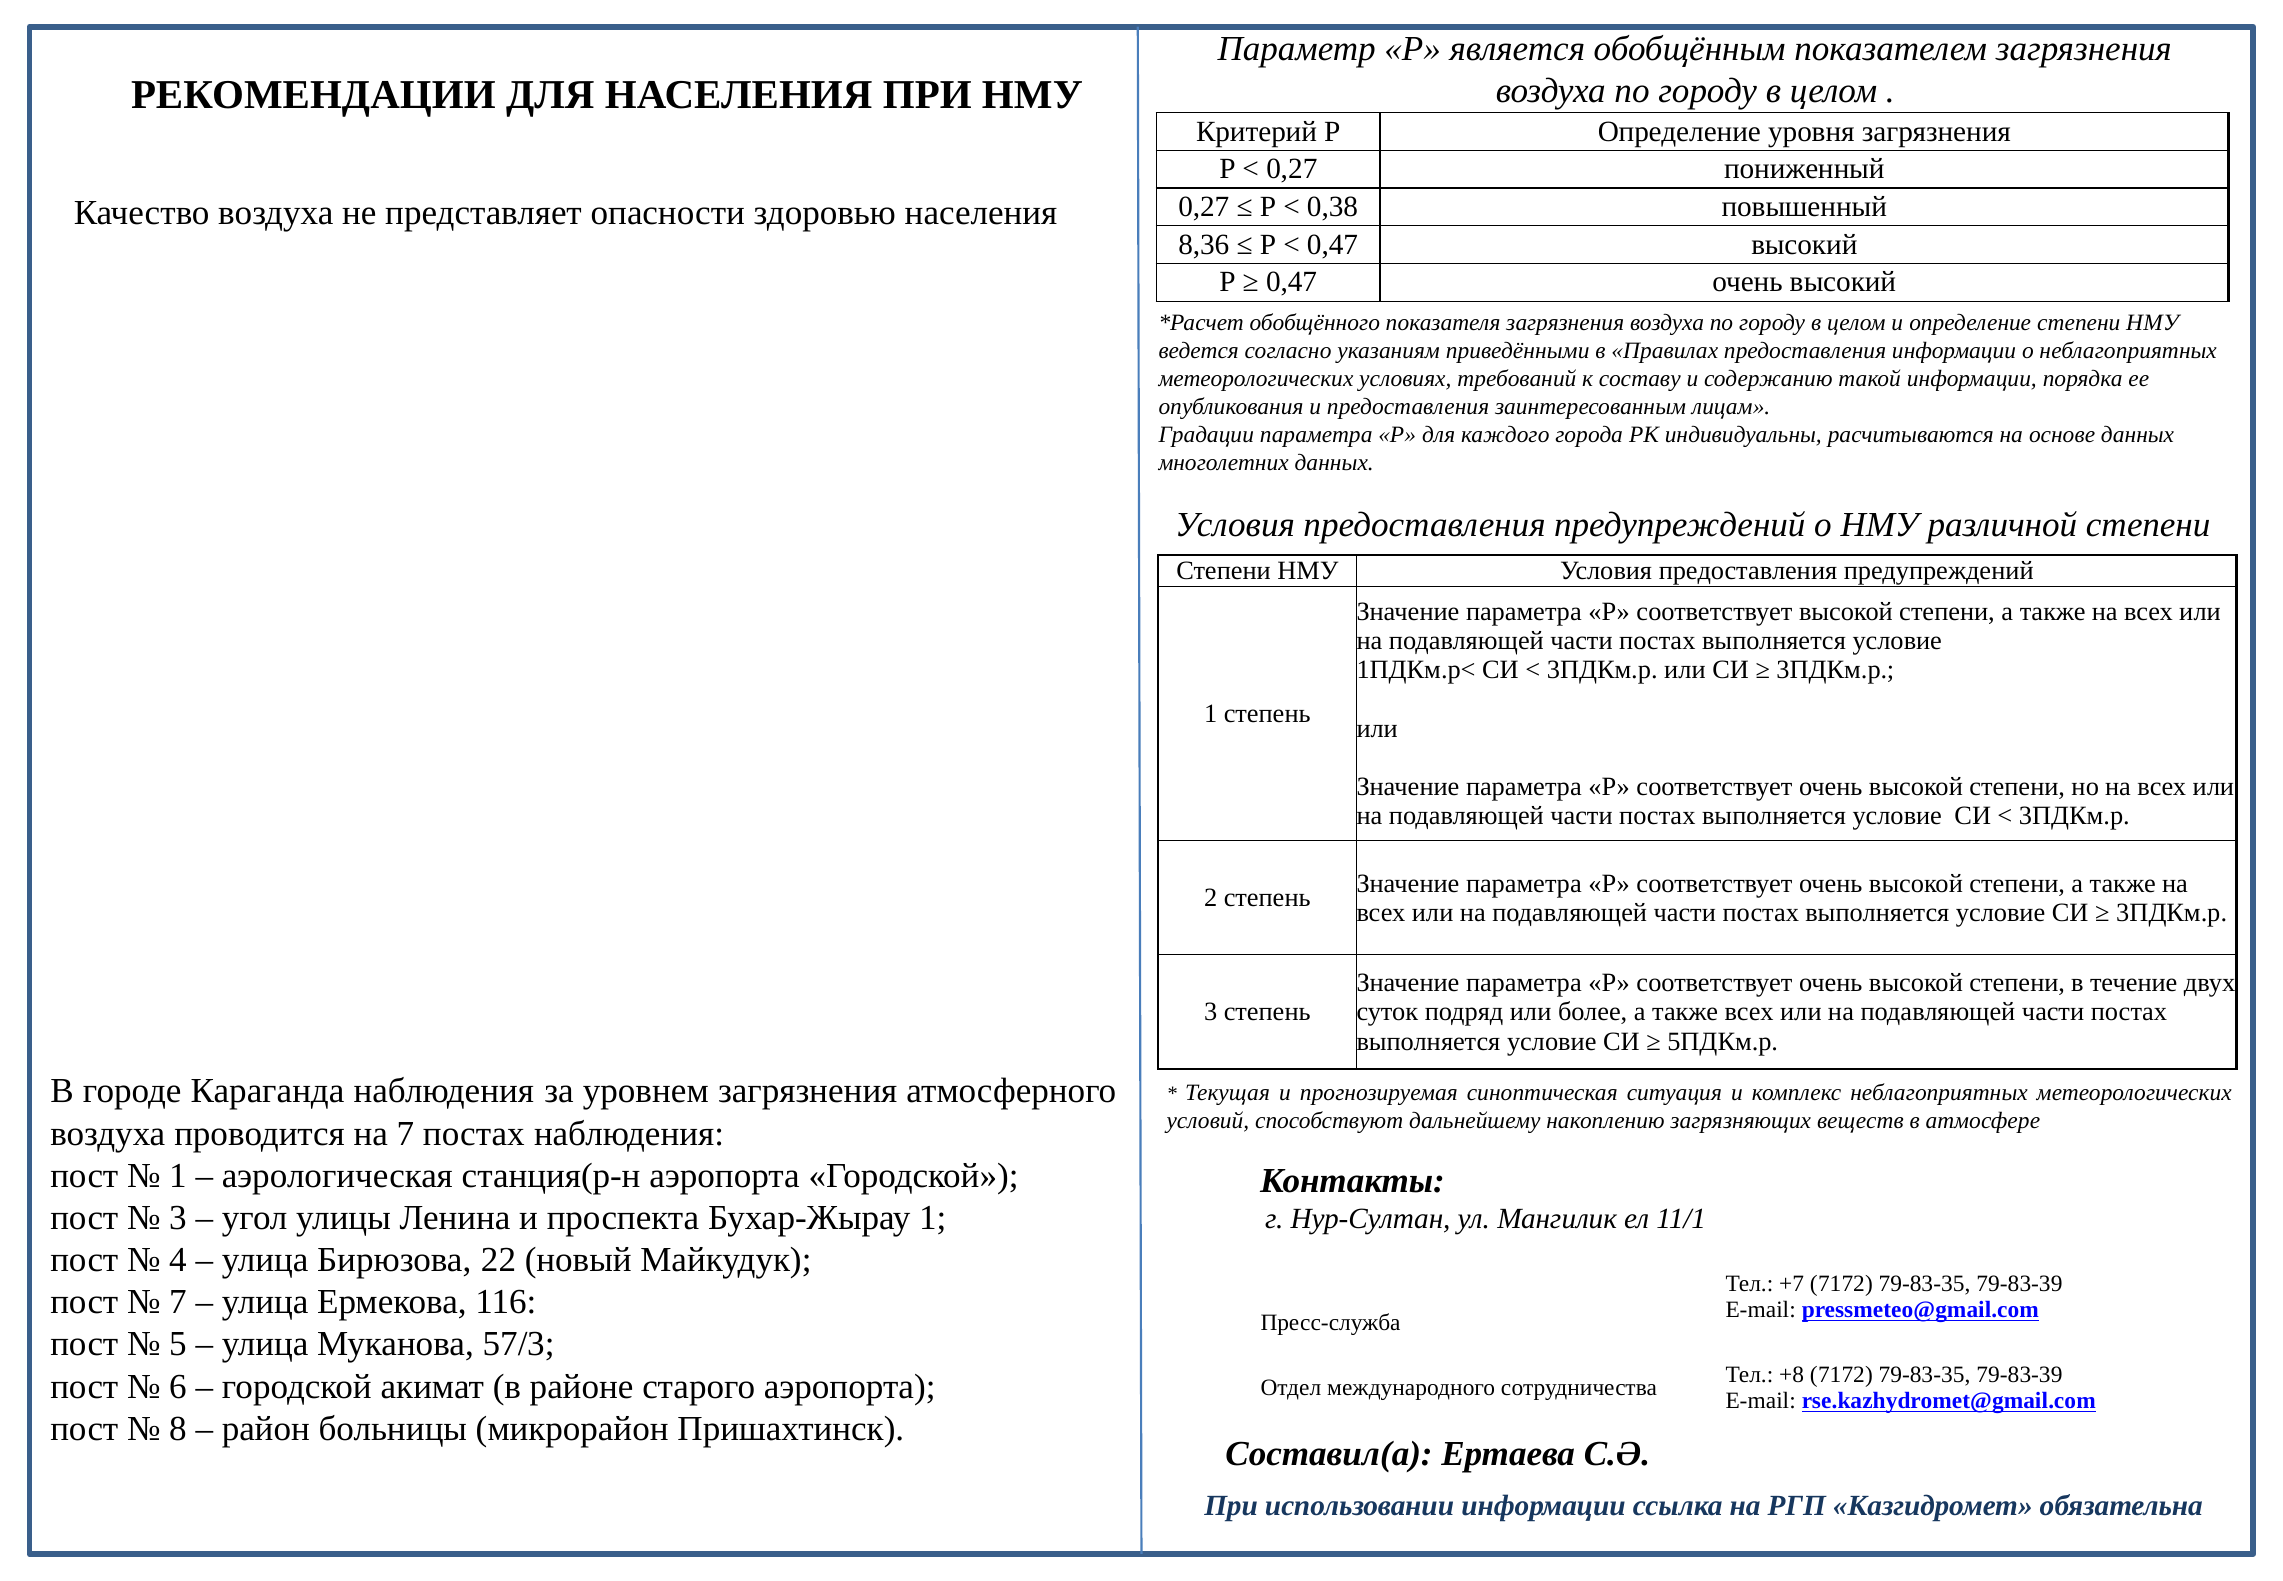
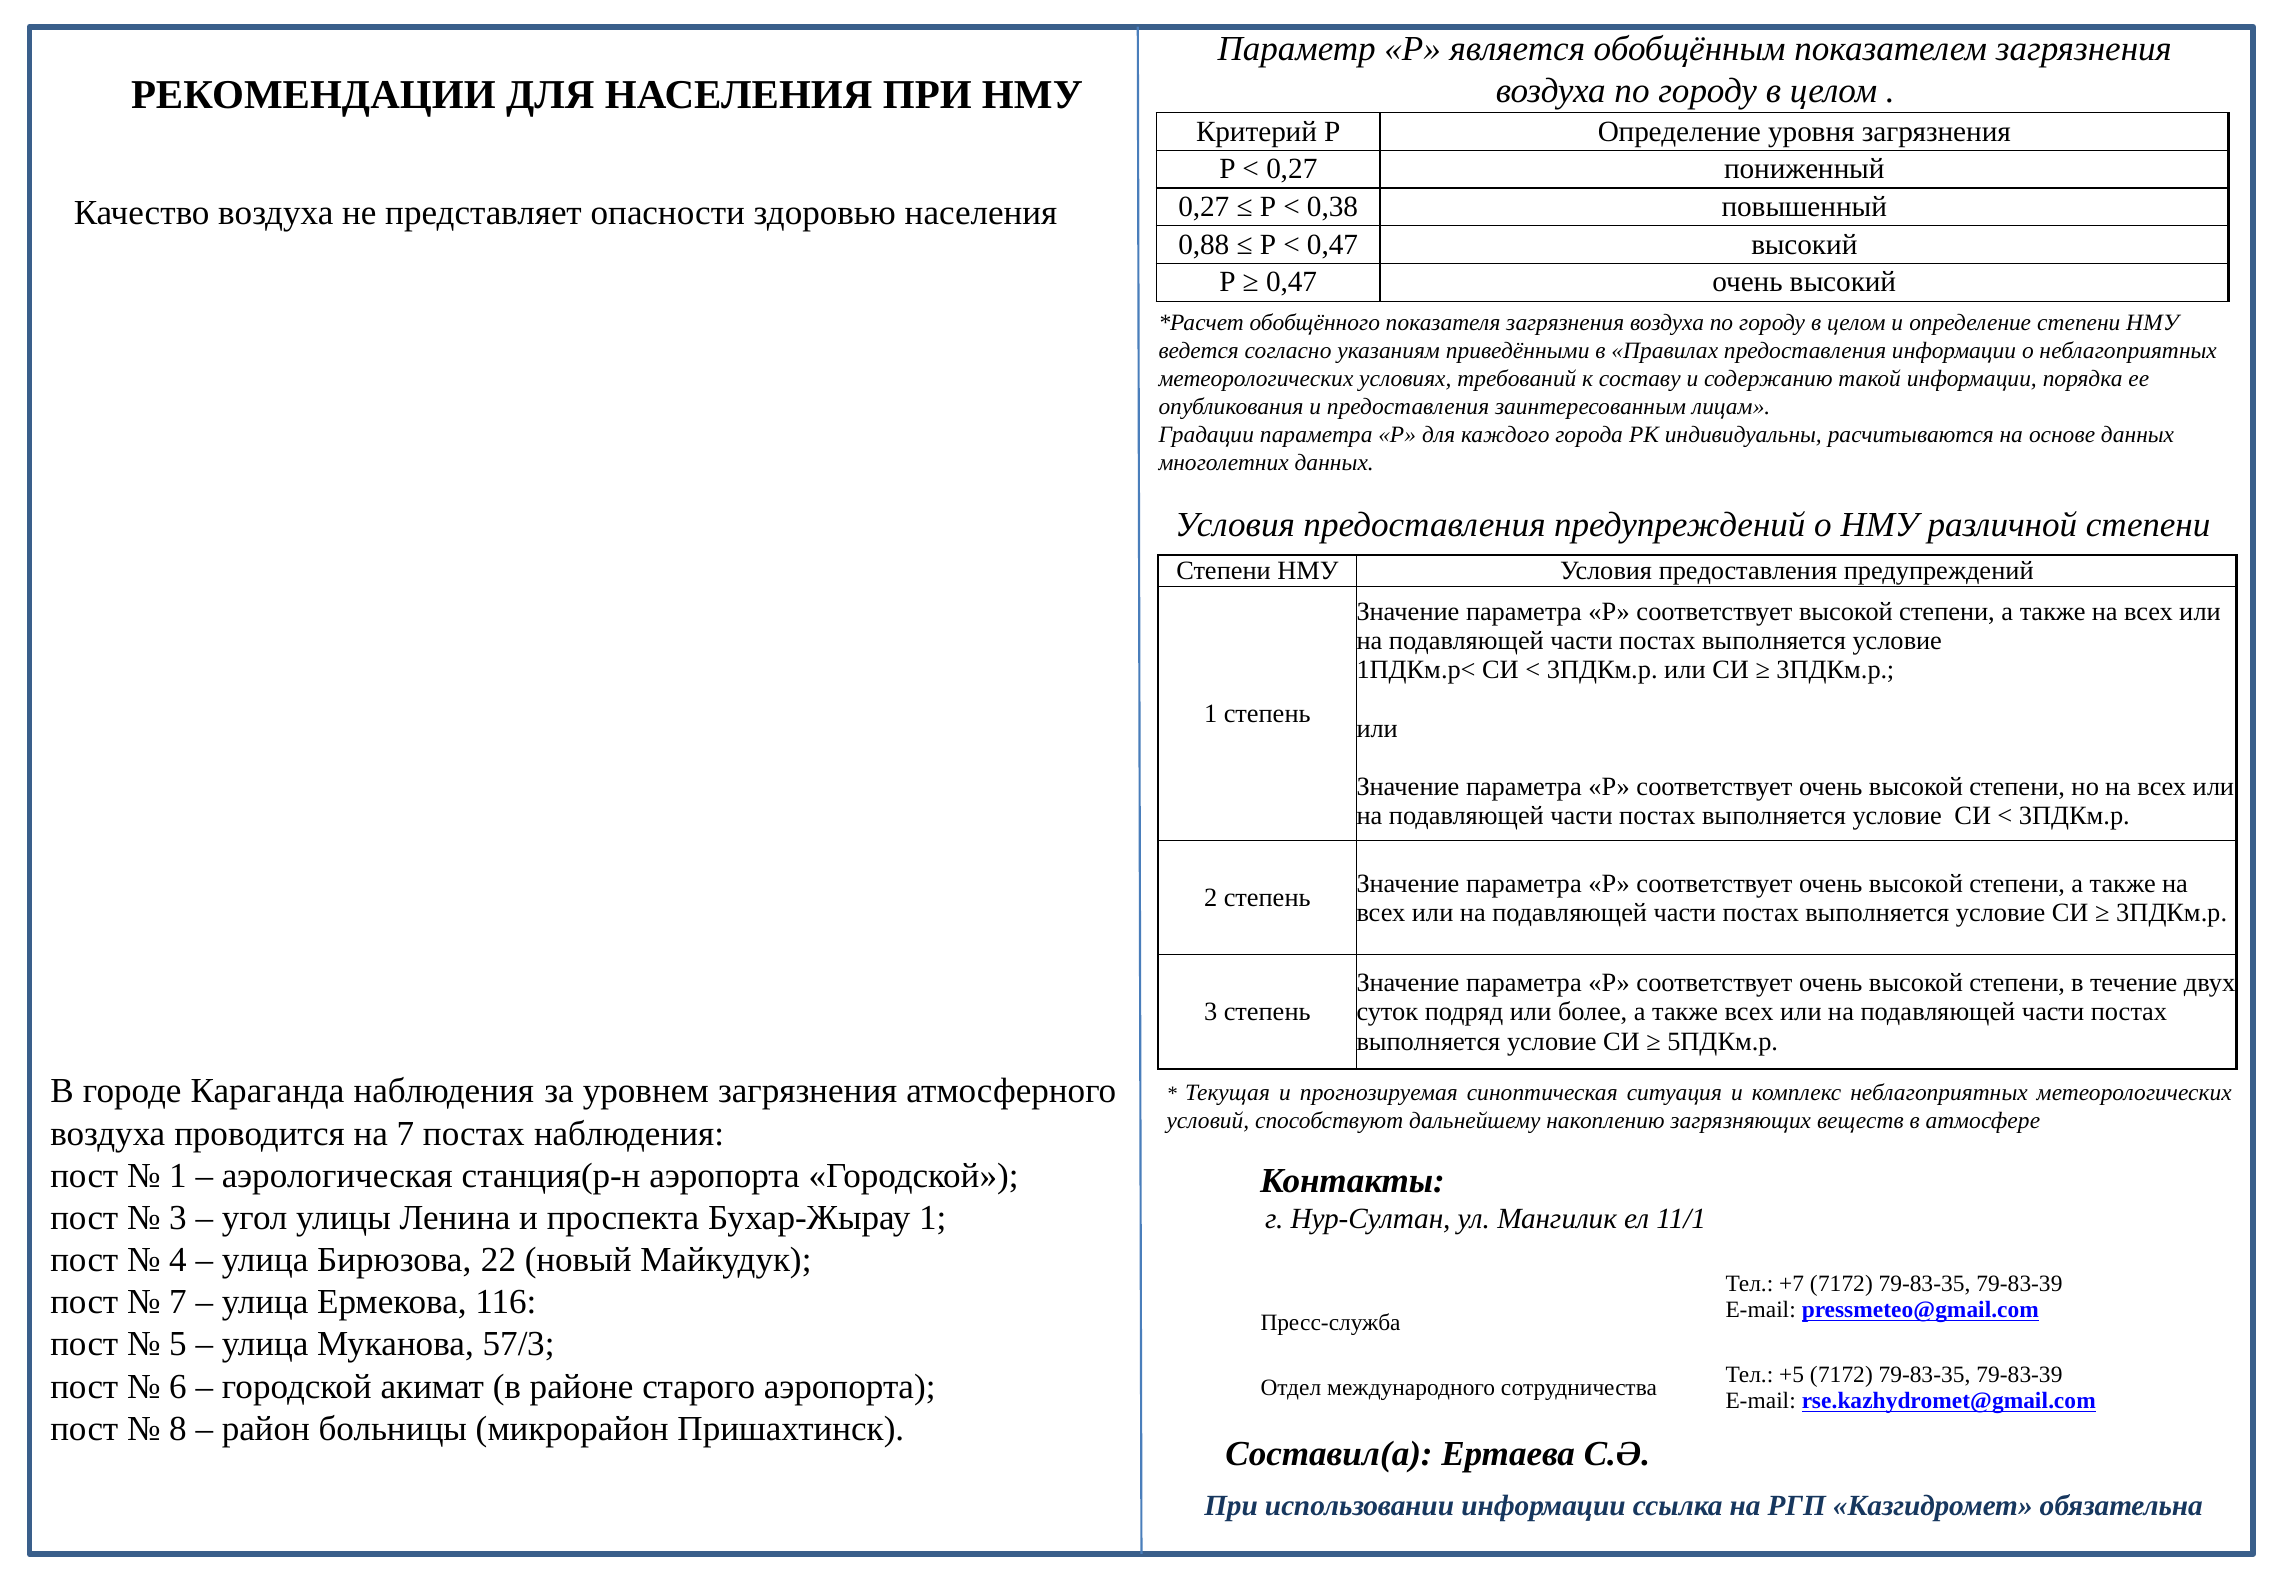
8,36: 8,36 -> 0,88 (1204, 244)
+8: +8 -> +5 (1792, 1375)
